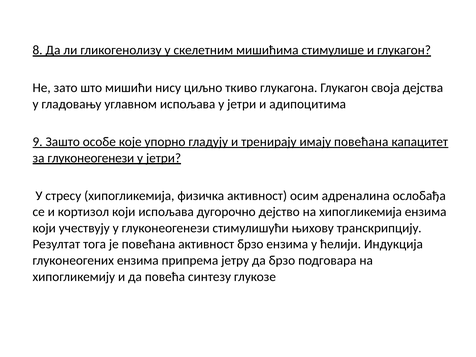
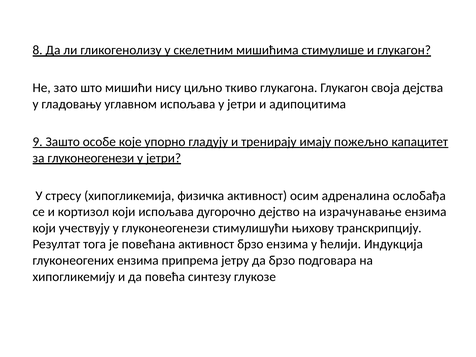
имају повећана: повећана -> пожељно (361, 142)
на хипогликемија: хипогликемија -> израчунавање (360, 212)
